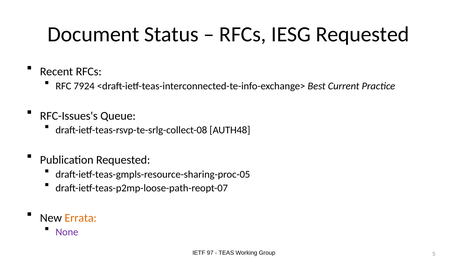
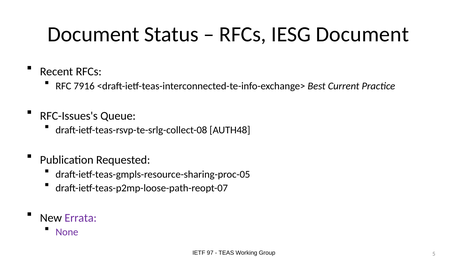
IESG Requested: Requested -> Document (362, 34)
7924: 7924 -> 7916 (84, 86)
Errata colour: orange -> purple (81, 218)
